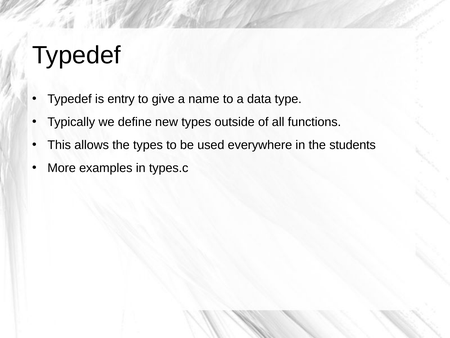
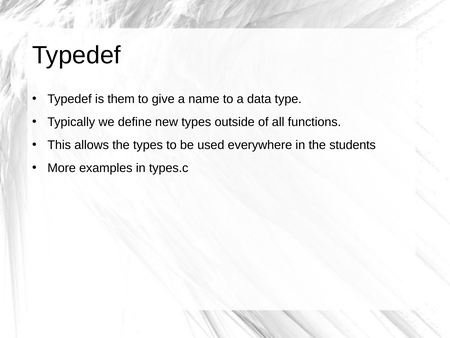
entry: entry -> them (121, 99)
